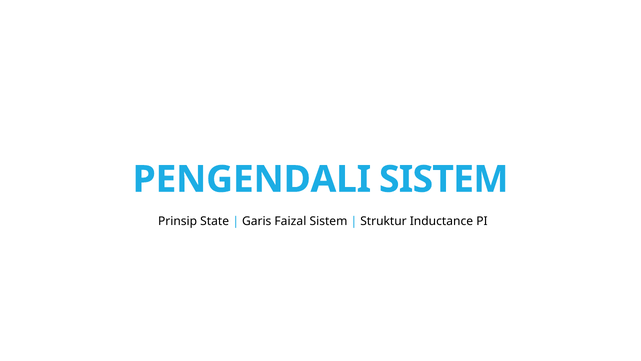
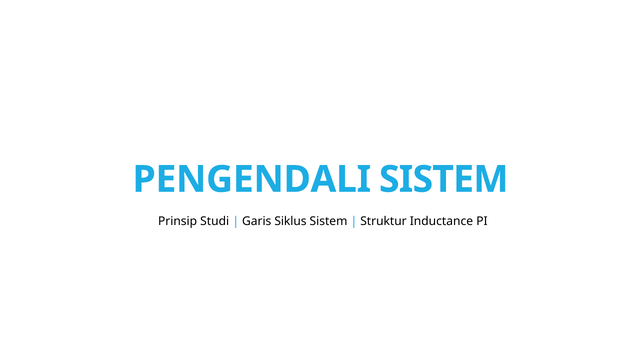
State: State -> Studi (215, 221)
Faizal: Faizal -> Siklus (290, 221)
